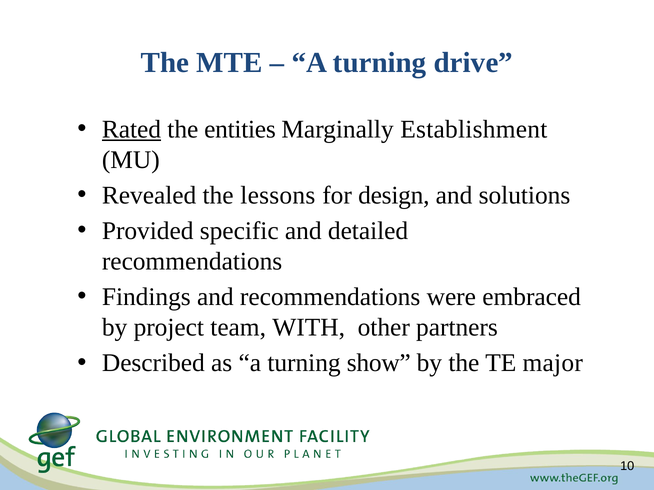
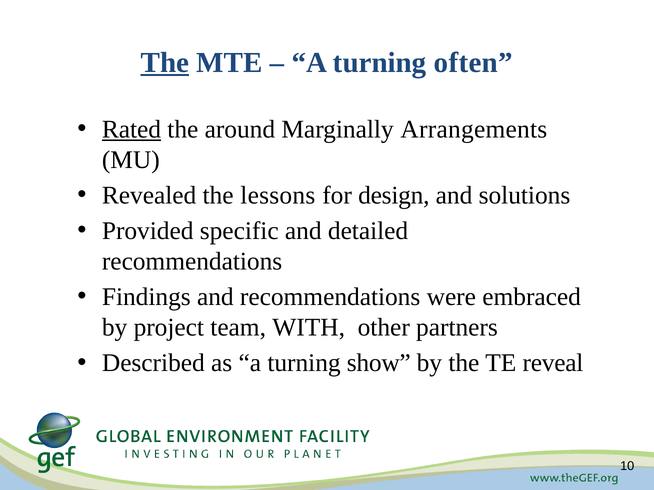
The underline: none -> present (165, 63)
drive: drive -> often (473, 63)
entities: entities -> around (240, 129)
Establishment: Establishment -> Arrangements (474, 129)
major: major -> reveal (553, 363)
